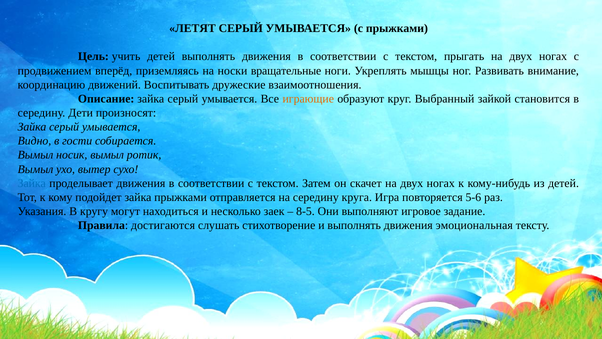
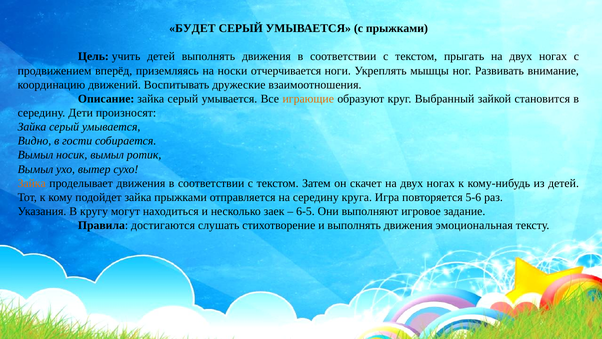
ЛЕТЯТ: ЛЕТЯТ -> БУДЕТ (192, 28)
вращательные: вращательные -> отчерчивается (286, 71)
Зайка colour: blue -> orange (32, 183)
8-5: 8-5 -> 6-5 (305, 211)
